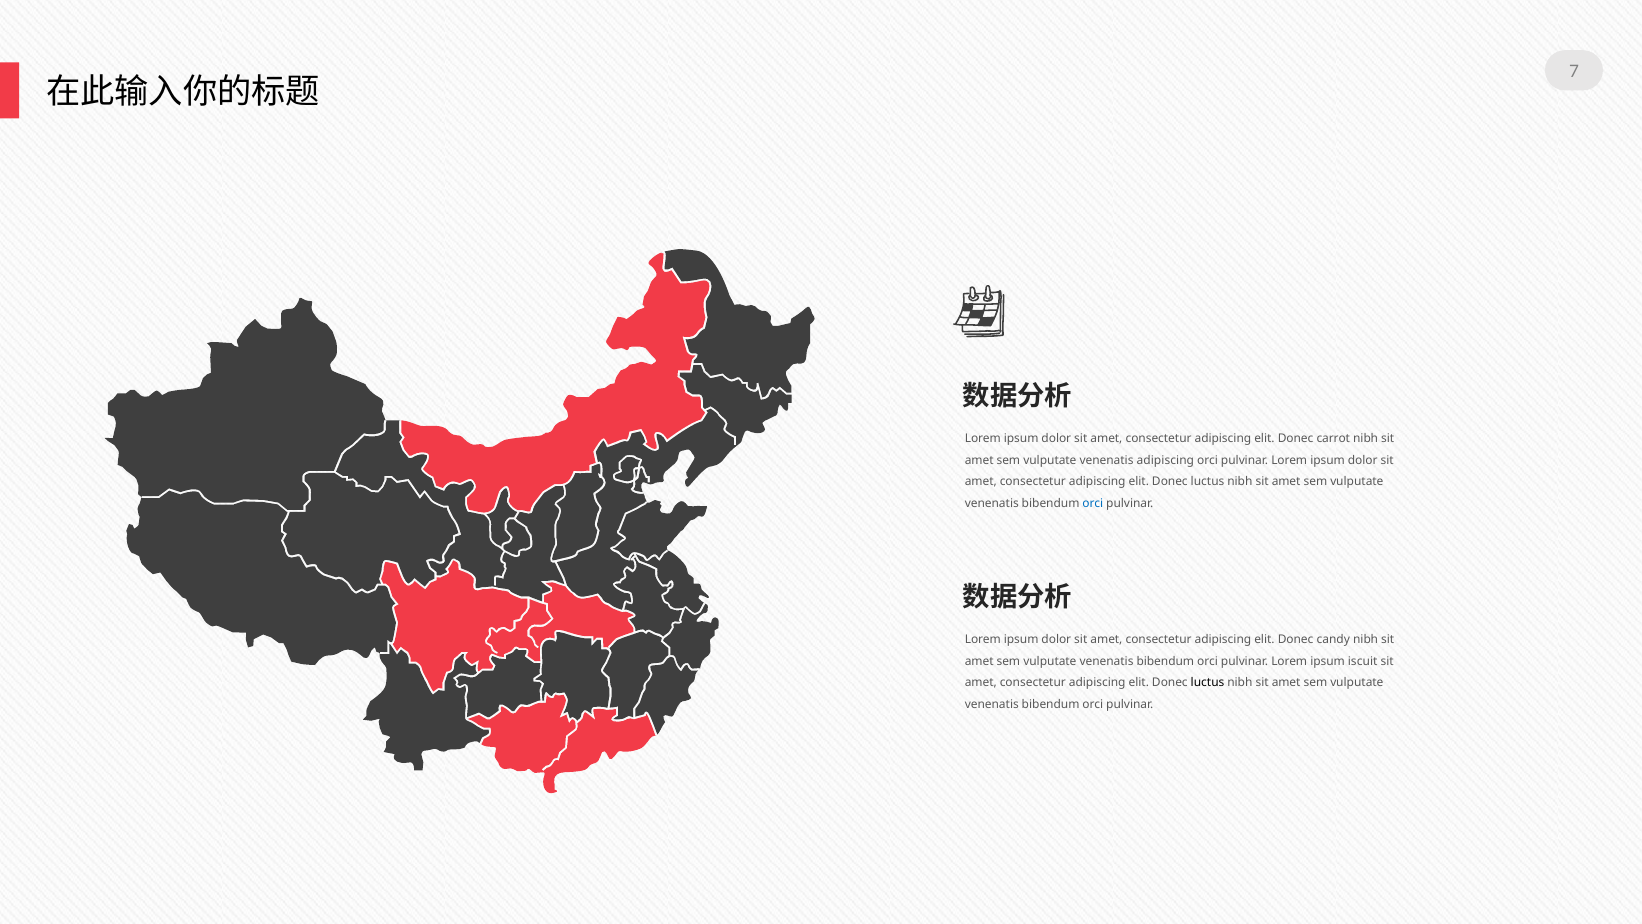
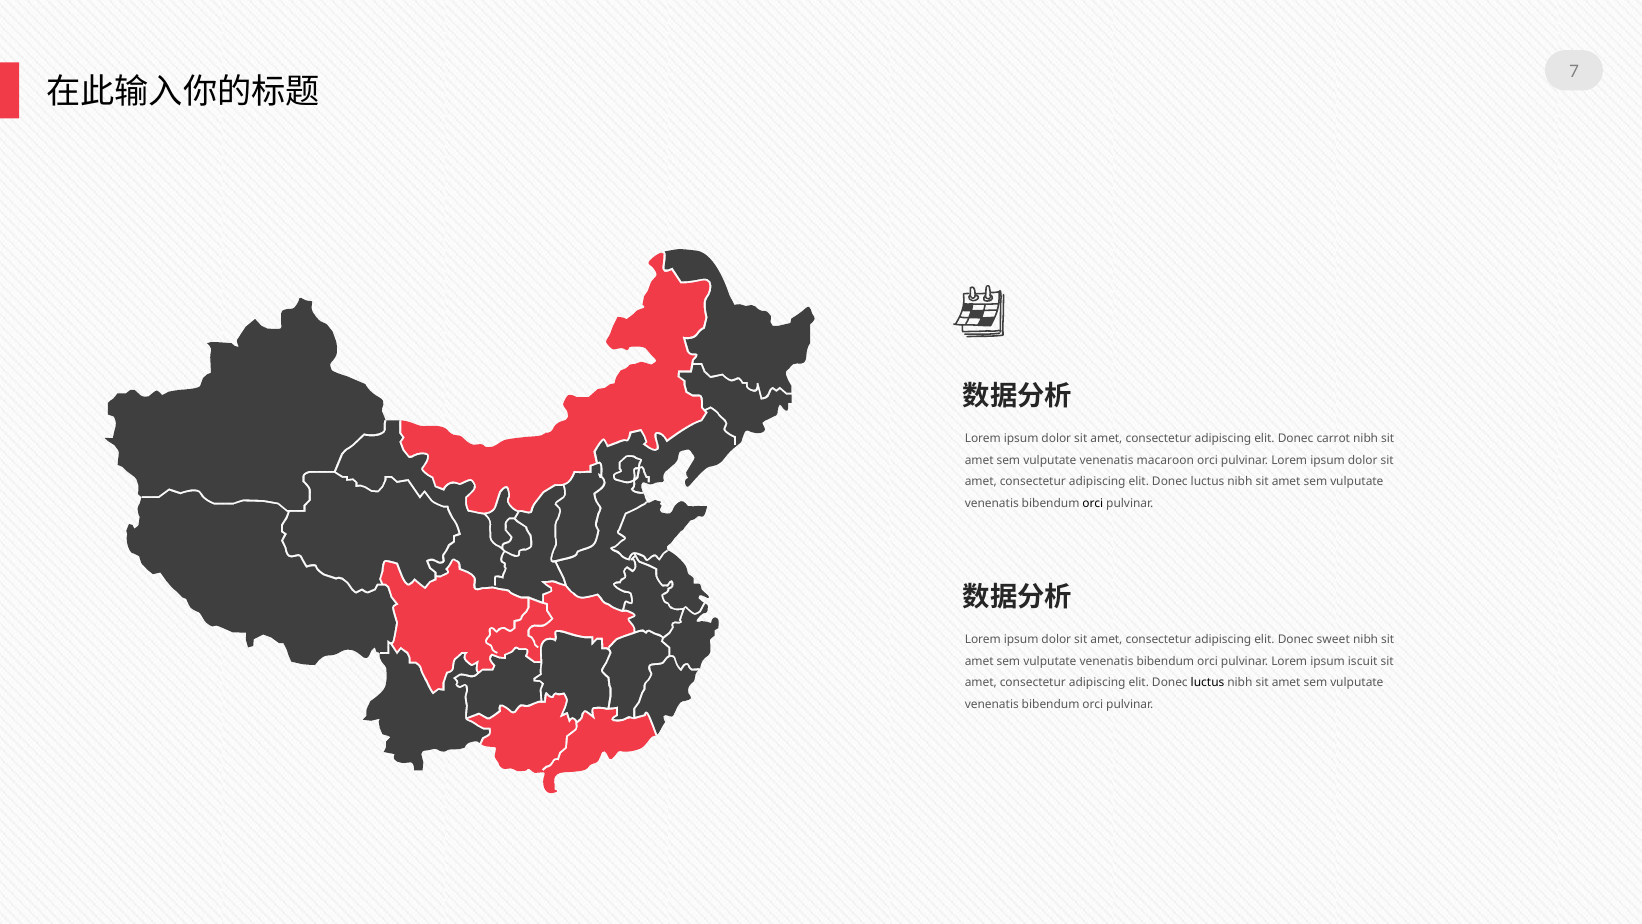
venenatis adipiscing: adipiscing -> macaroon (1165, 460)
orci colour: blue -> black (1093, 503)
candy: candy -> sweet (1333, 639)
